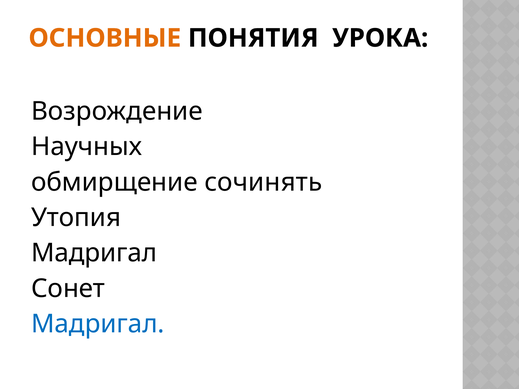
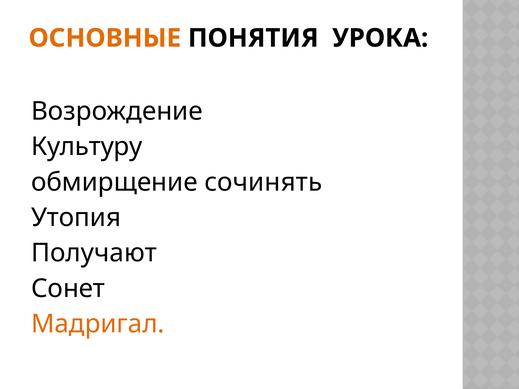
Научных: Научных -> Культуру (87, 147)
Мадригал: Мадригал -> Получают (94, 253)
Мадригал colour: blue -> orange (98, 324)
